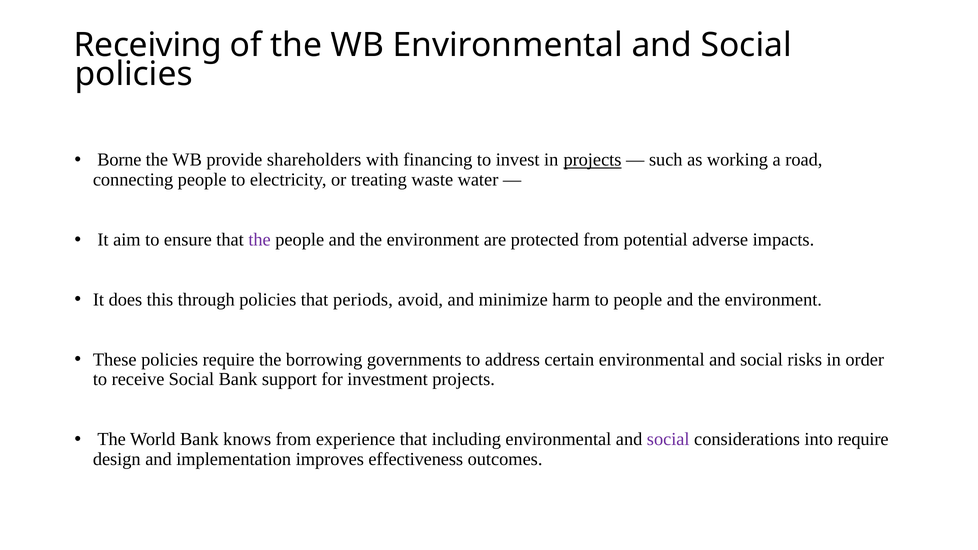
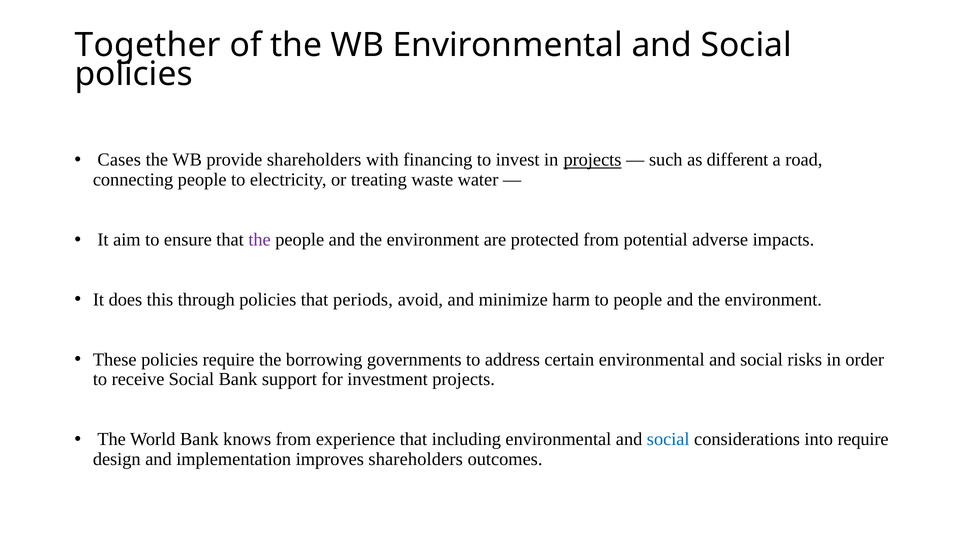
Receiving: Receiving -> Together (148, 45)
Borne: Borne -> Cases (119, 160)
working: working -> different (738, 160)
social colour: purple -> blue (668, 439)
improves effectiveness: effectiveness -> shareholders (416, 459)
